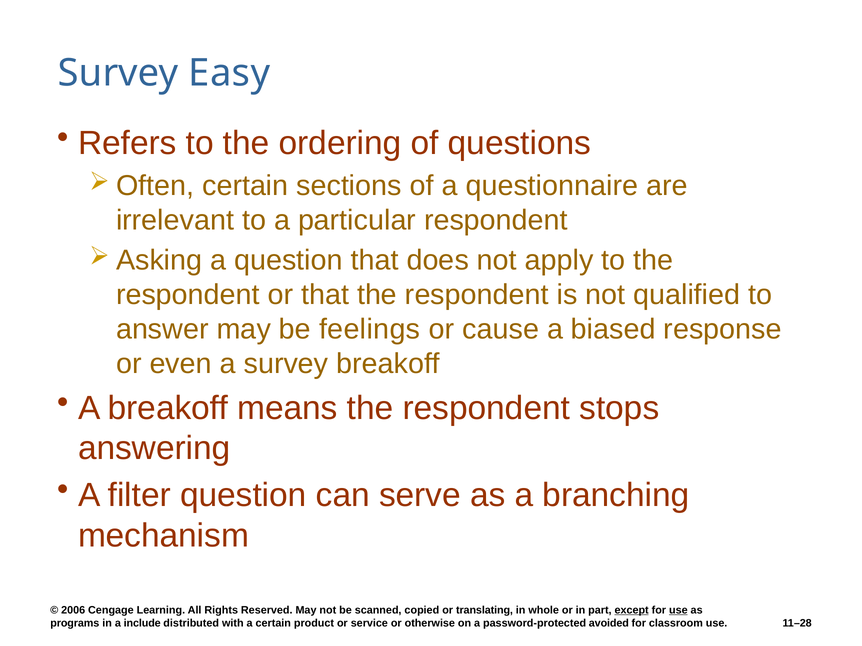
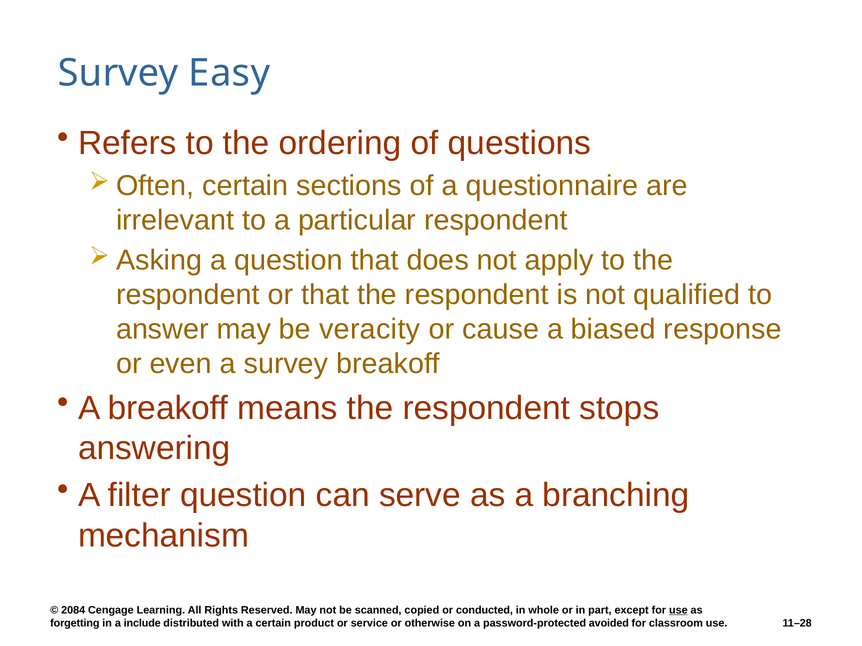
feelings: feelings -> veracity (370, 330)
2006: 2006 -> 2084 (73, 611)
translating: translating -> conducted (484, 611)
except underline: present -> none (632, 611)
programs: programs -> forgetting (75, 624)
